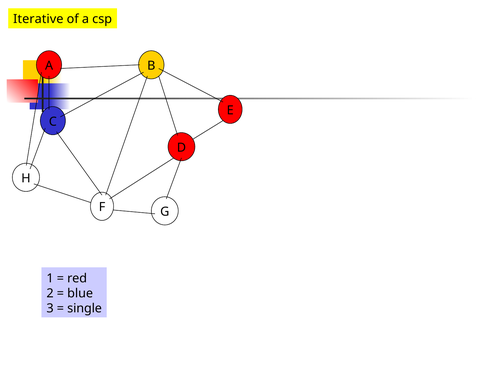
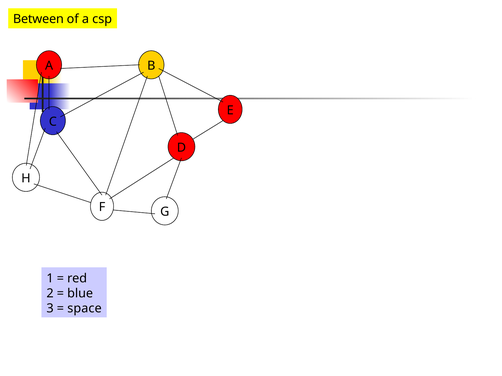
Iterative: Iterative -> Between (38, 19)
single: single -> space (84, 309)
